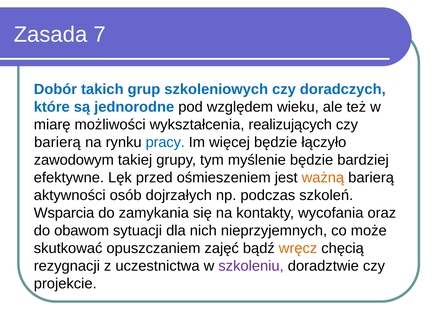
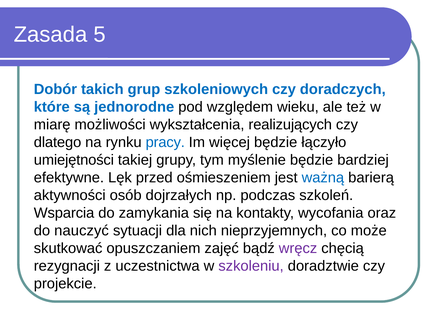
7: 7 -> 5 (100, 35)
barierą: barierą -> dlatego (58, 142)
zawodowym: zawodowym -> umiejętności (74, 160)
ważną colour: orange -> blue (323, 177)
obawom: obawom -> nauczyć (82, 230)
wręcz colour: orange -> purple (298, 248)
